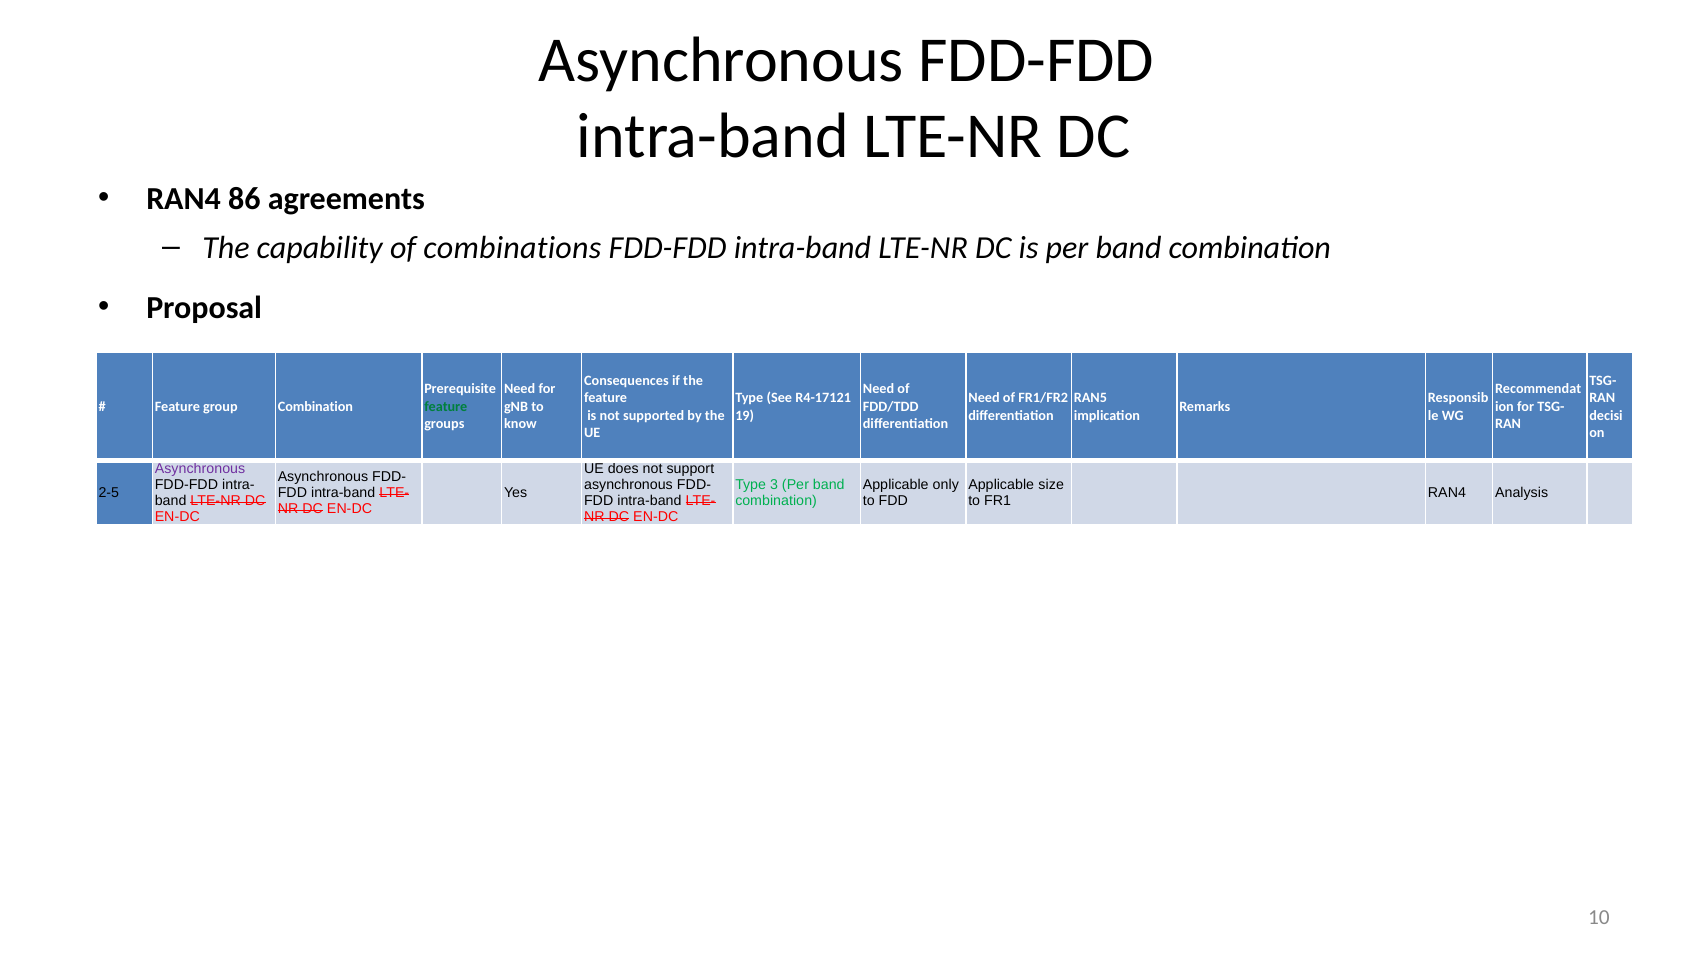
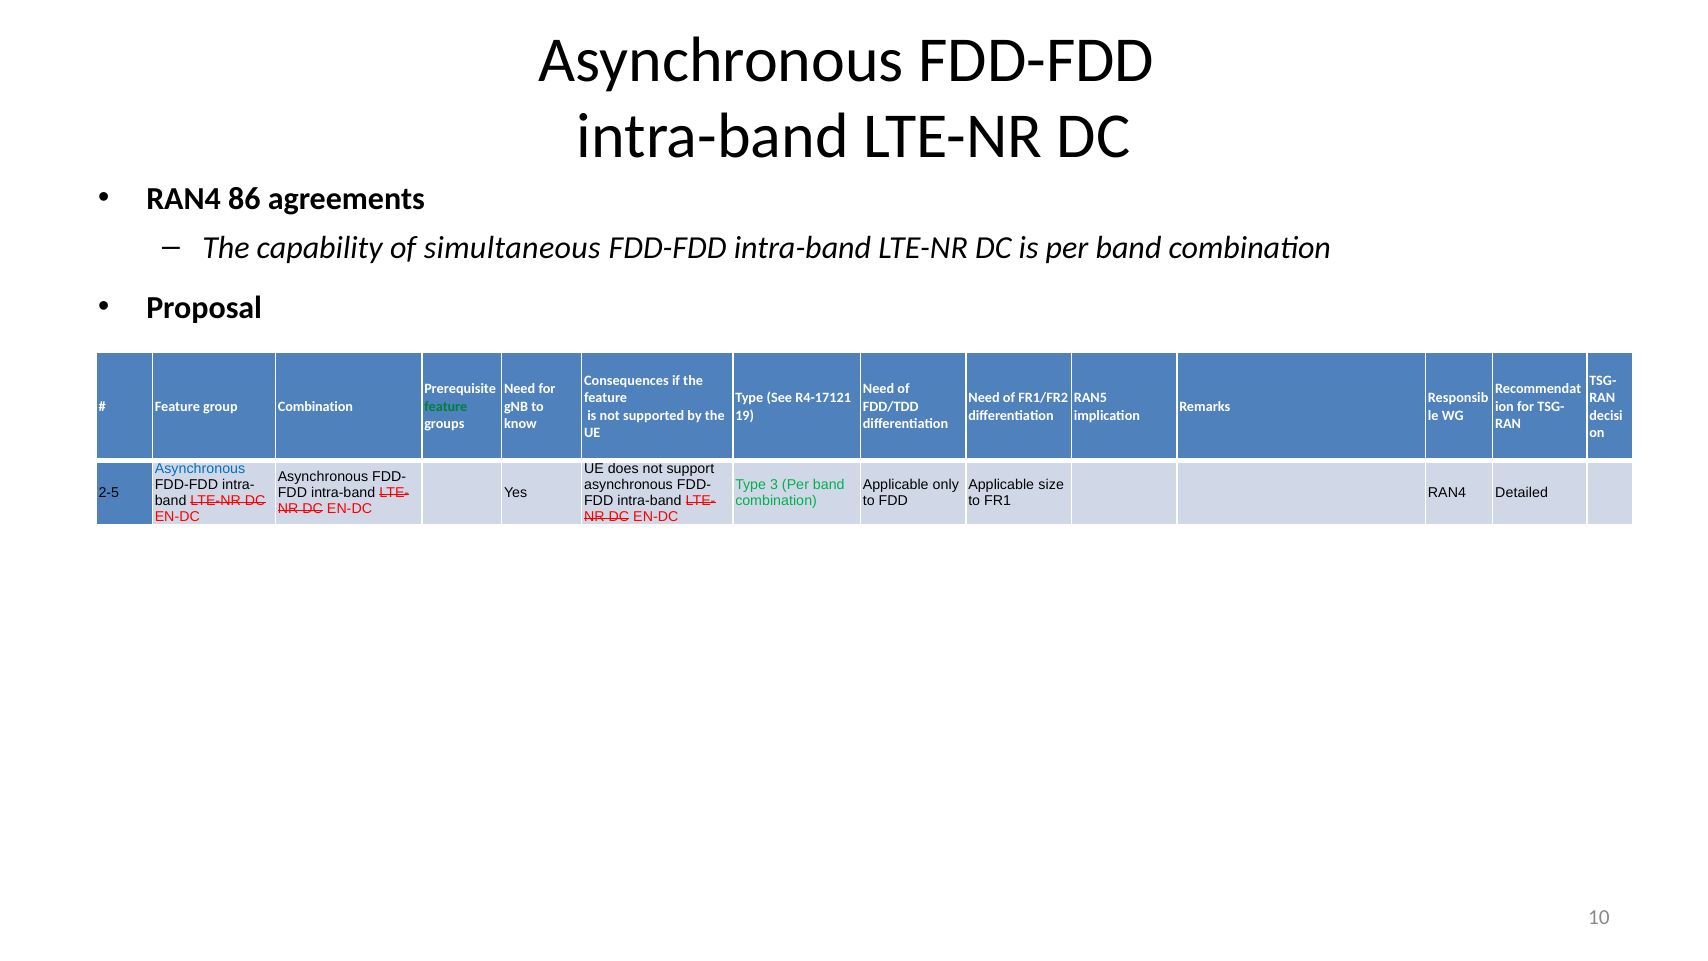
combinations: combinations -> simultaneous (512, 248)
Asynchronous colour: purple -> blue (200, 469)
Analysis: Analysis -> Detailed (1522, 493)
